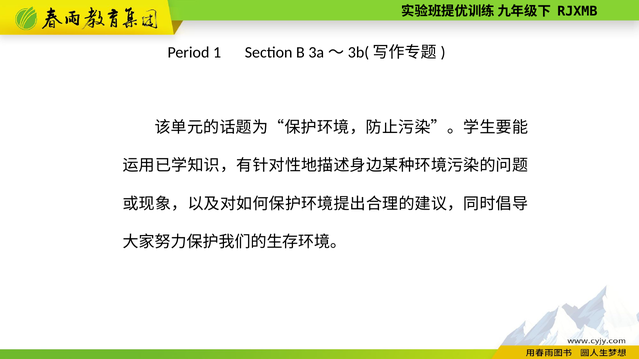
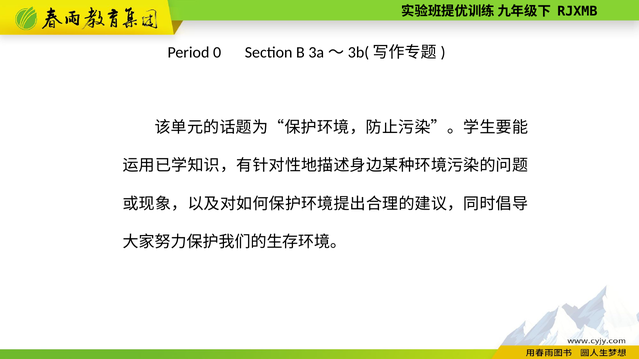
1: 1 -> 0 (217, 53)
